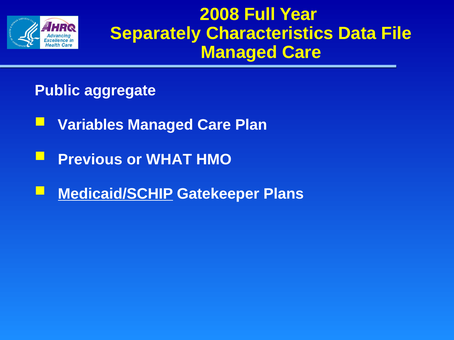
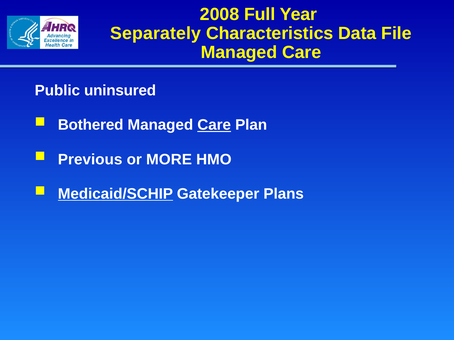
aggregate: aggregate -> uninsured (120, 91)
Variables: Variables -> Bothered (91, 125)
Care underline: none -> present (214, 125)
WHAT: WHAT -> MORE (169, 160)
